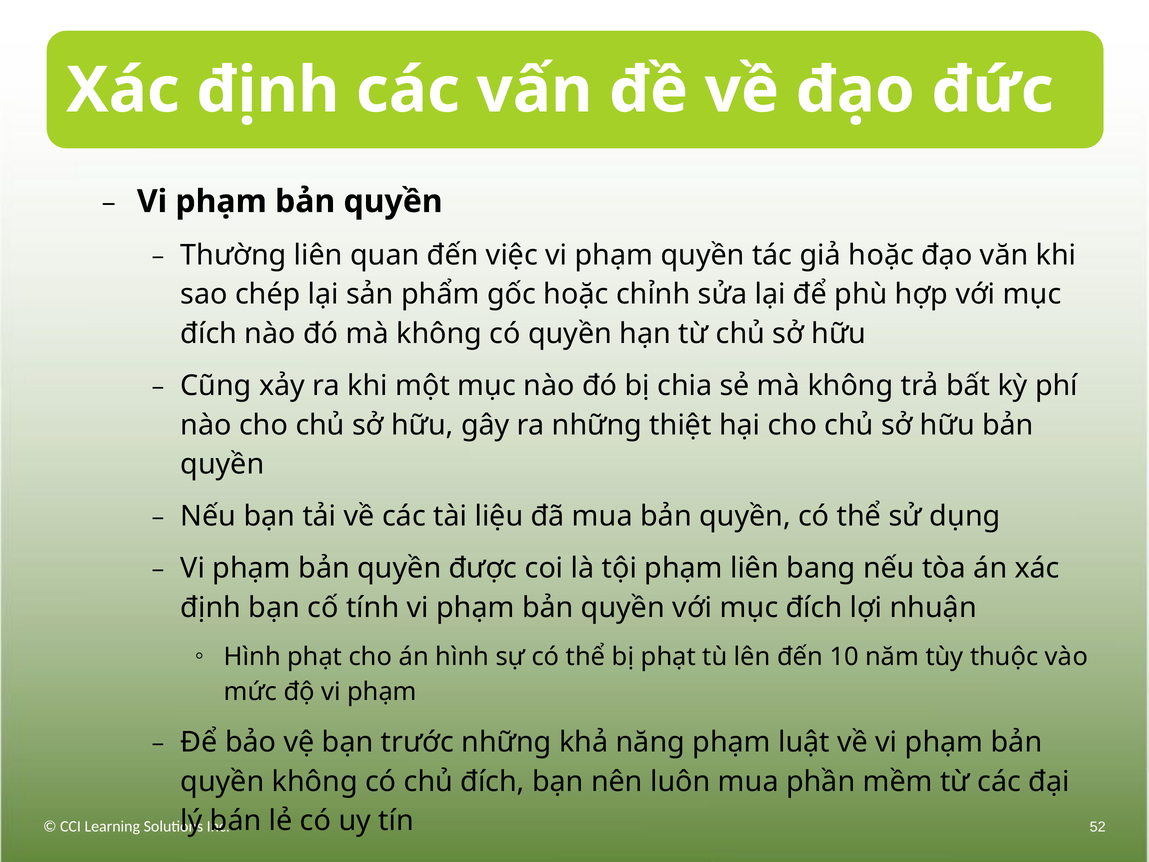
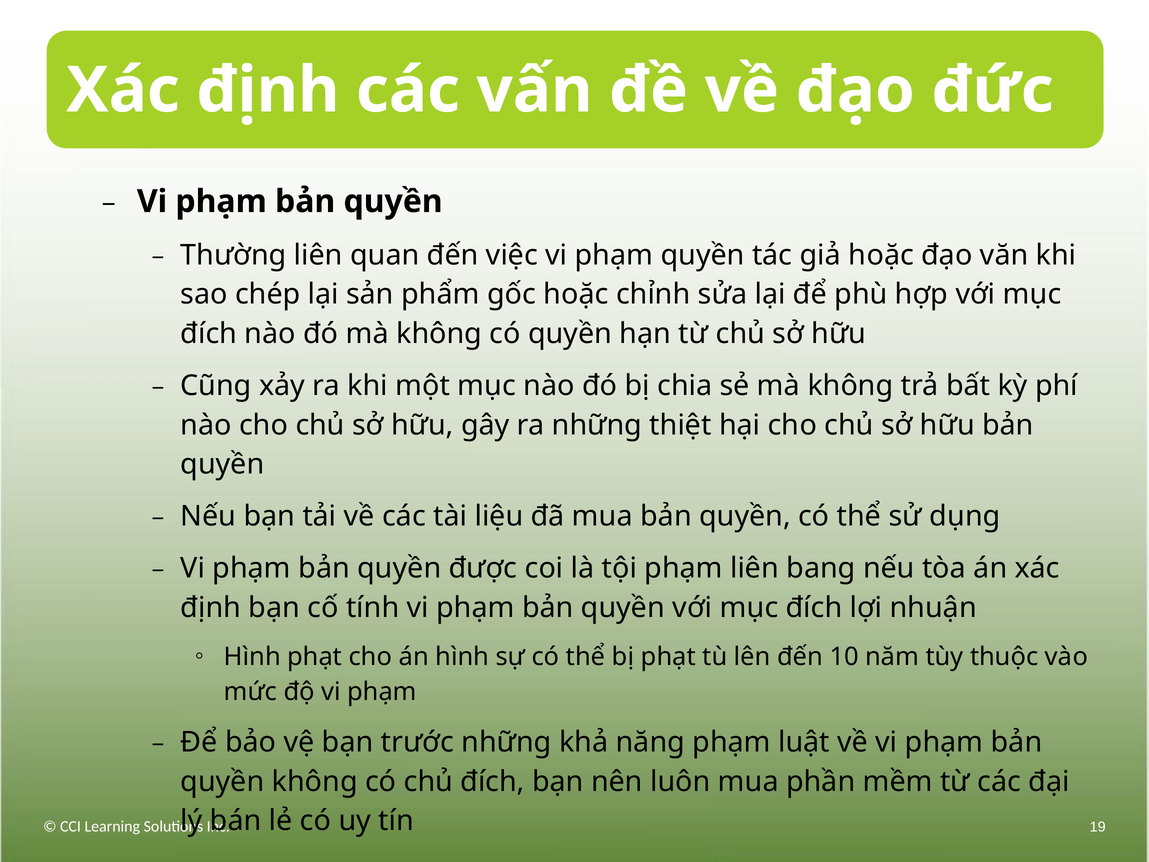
52: 52 -> 19 (1098, 827)
